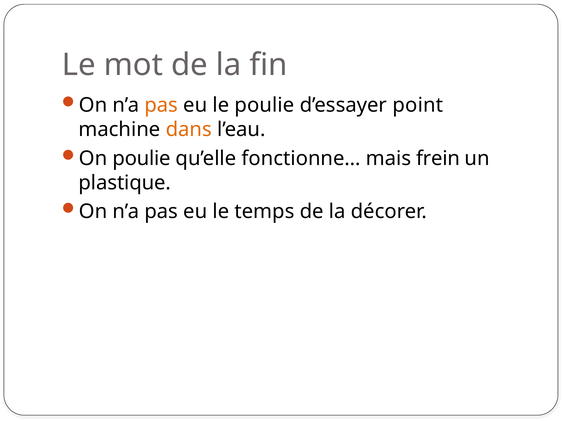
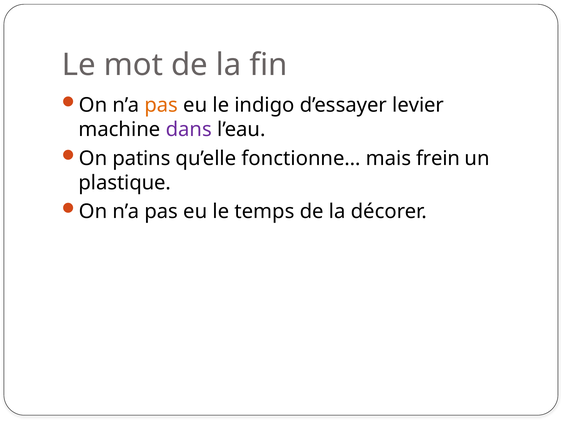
le poulie: poulie -> indigo (264, 105)
point: point -> levier (418, 105)
dans colour: orange -> purple (189, 130)
On poulie: poulie -> patins (142, 159)
